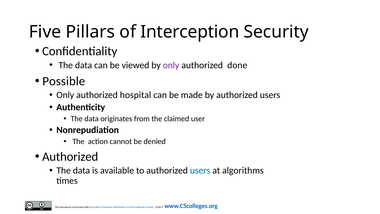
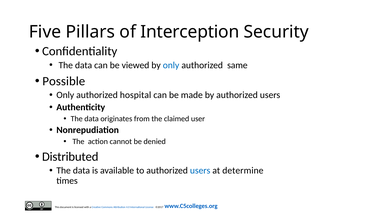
only colour: purple -> blue (171, 65)
done: done -> same (237, 65)
Authorized: Authorized -> Distributed (70, 156)
algorithms: algorithms -> determine (243, 170)
